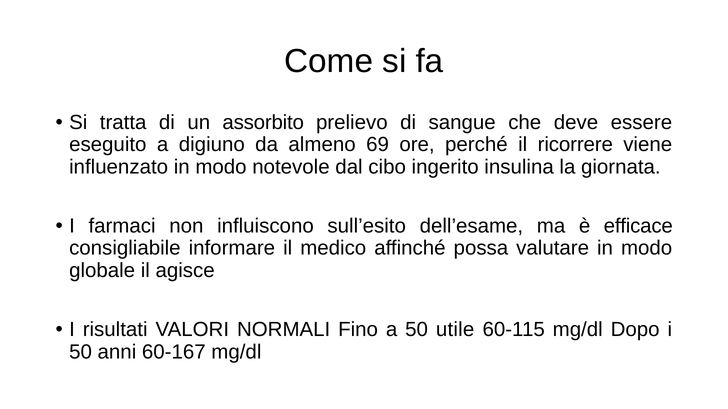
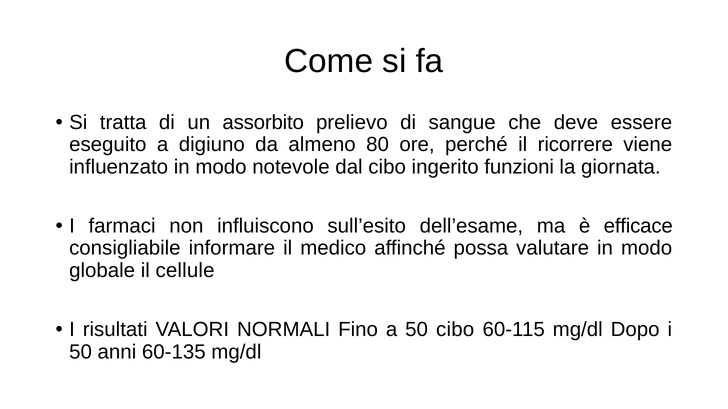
69: 69 -> 80 (378, 145)
insulina: insulina -> funzioni (519, 167)
agisce: agisce -> cellule (185, 271)
50 utile: utile -> cibo (455, 330)
60-167: 60-167 -> 60-135 (174, 352)
